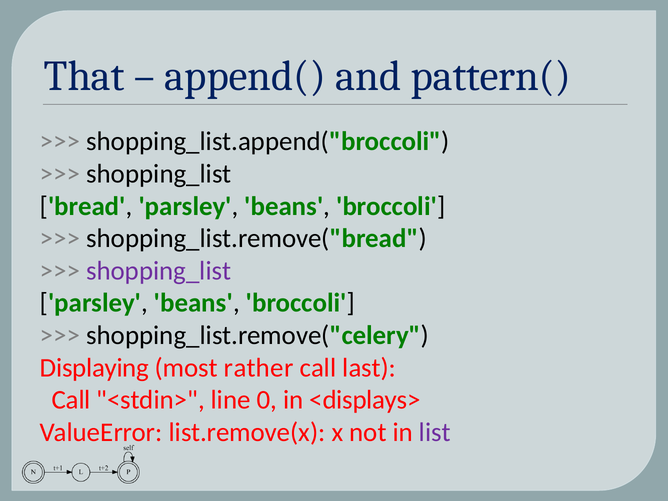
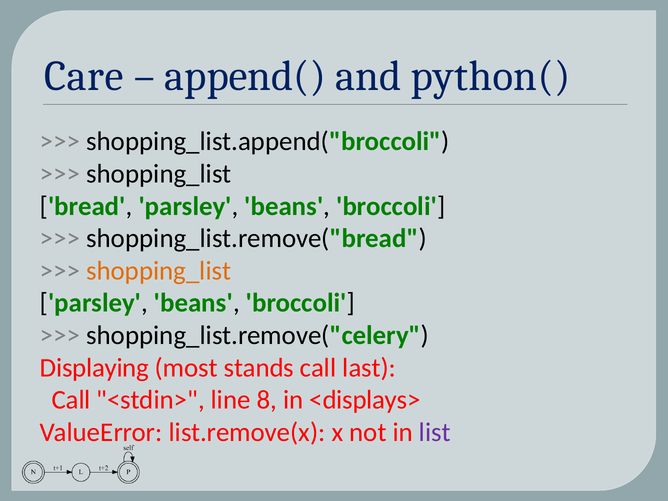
That: That -> Care (84, 76)
pattern(: pattern( -> python( (491, 76)
shopping_list colour: purple -> orange (159, 271)
rather: rather -> stands (259, 368)
0: 0 -> 8 (267, 400)
